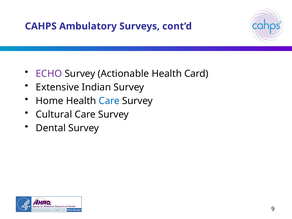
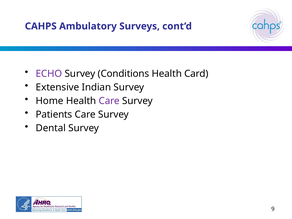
Actionable: Actionable -> Conditions (123, 74)
Care colour: blue -> purple (109, 101)
Cultural: Cultural -> Patients (54, 115)
